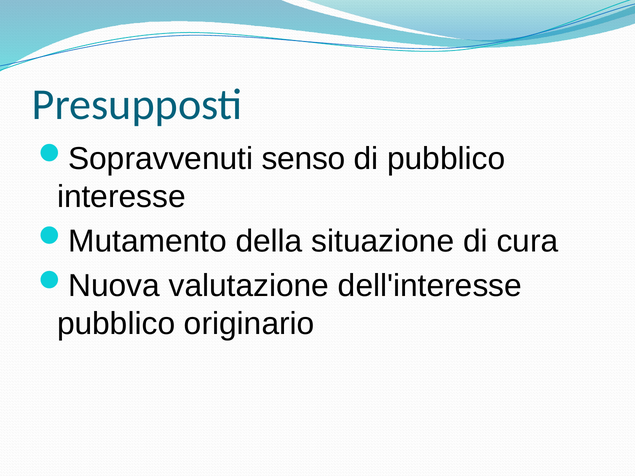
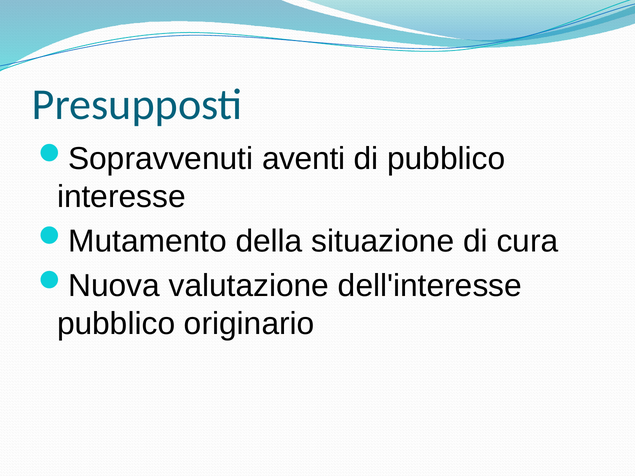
senso: senso -> aventi (304, 159)
